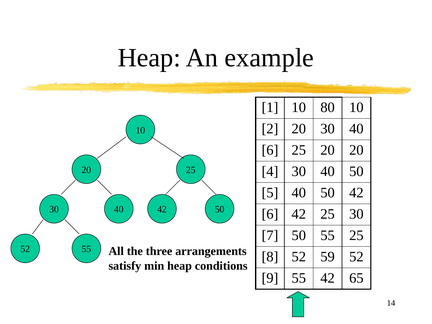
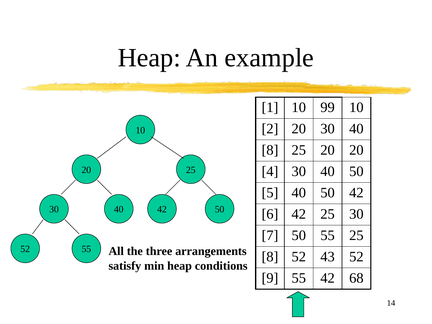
80: 80 -> 99 (328, 107)
6: 6 -> 8 (270, 150)
59: 59 -> 43 (328, 257)
65: 65 -> 68 (356, 278)
